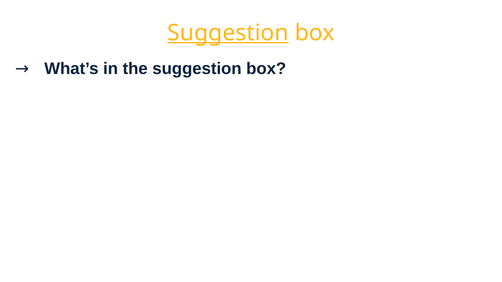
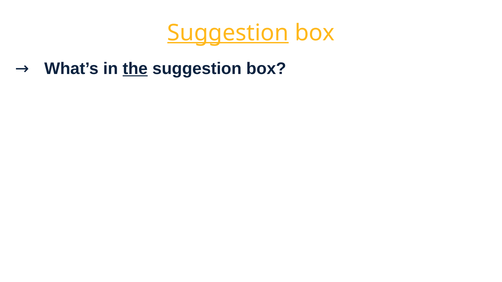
the underline: none -> present (135, 69)
